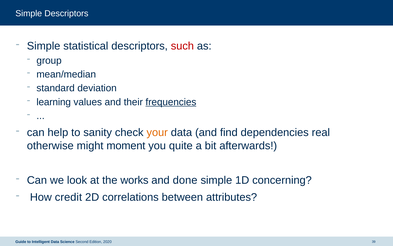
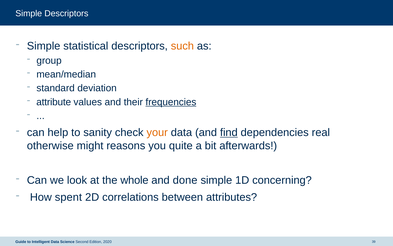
such colour: red -> orange (182, 46)
learning: learning -> attribute (54, 102)
find underline: none -> present (229, 132)
moment: moment -> reasons (126, 145)
works: works -> whole (134, 180)
credit: credit -> spent (68, 197)
